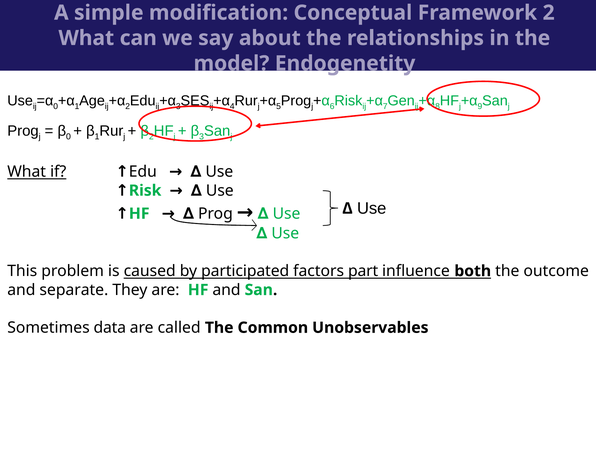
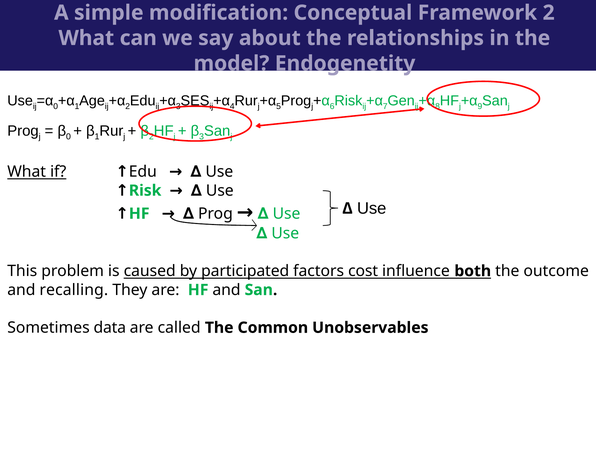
part: part -> cost (363, 271)
separate: separate -> recalling (74, 290)
